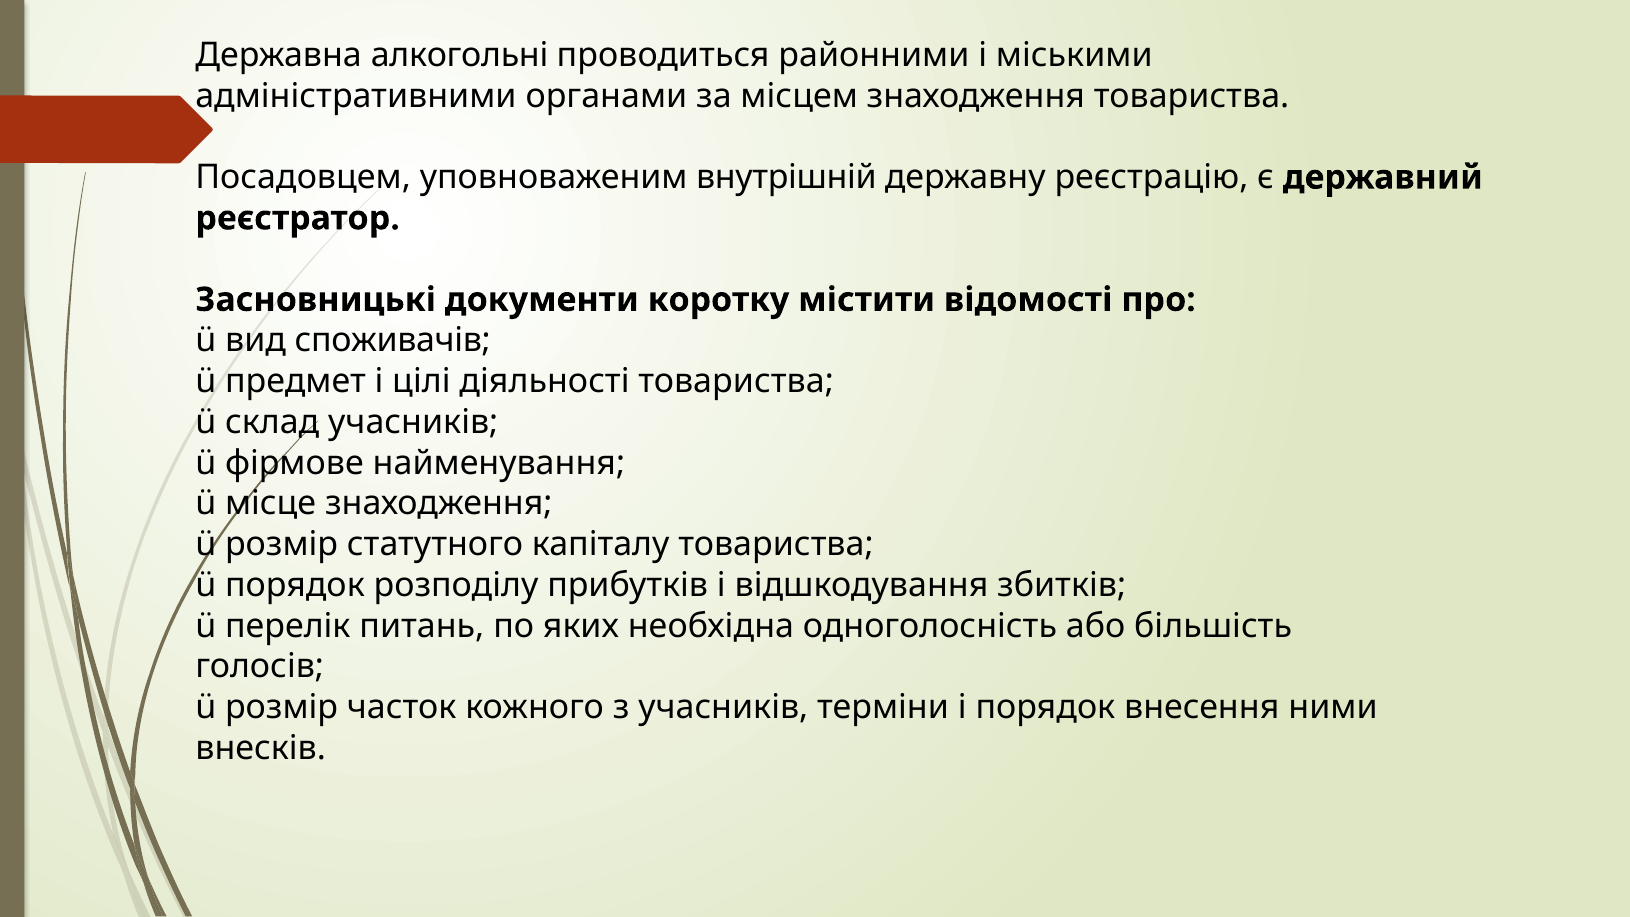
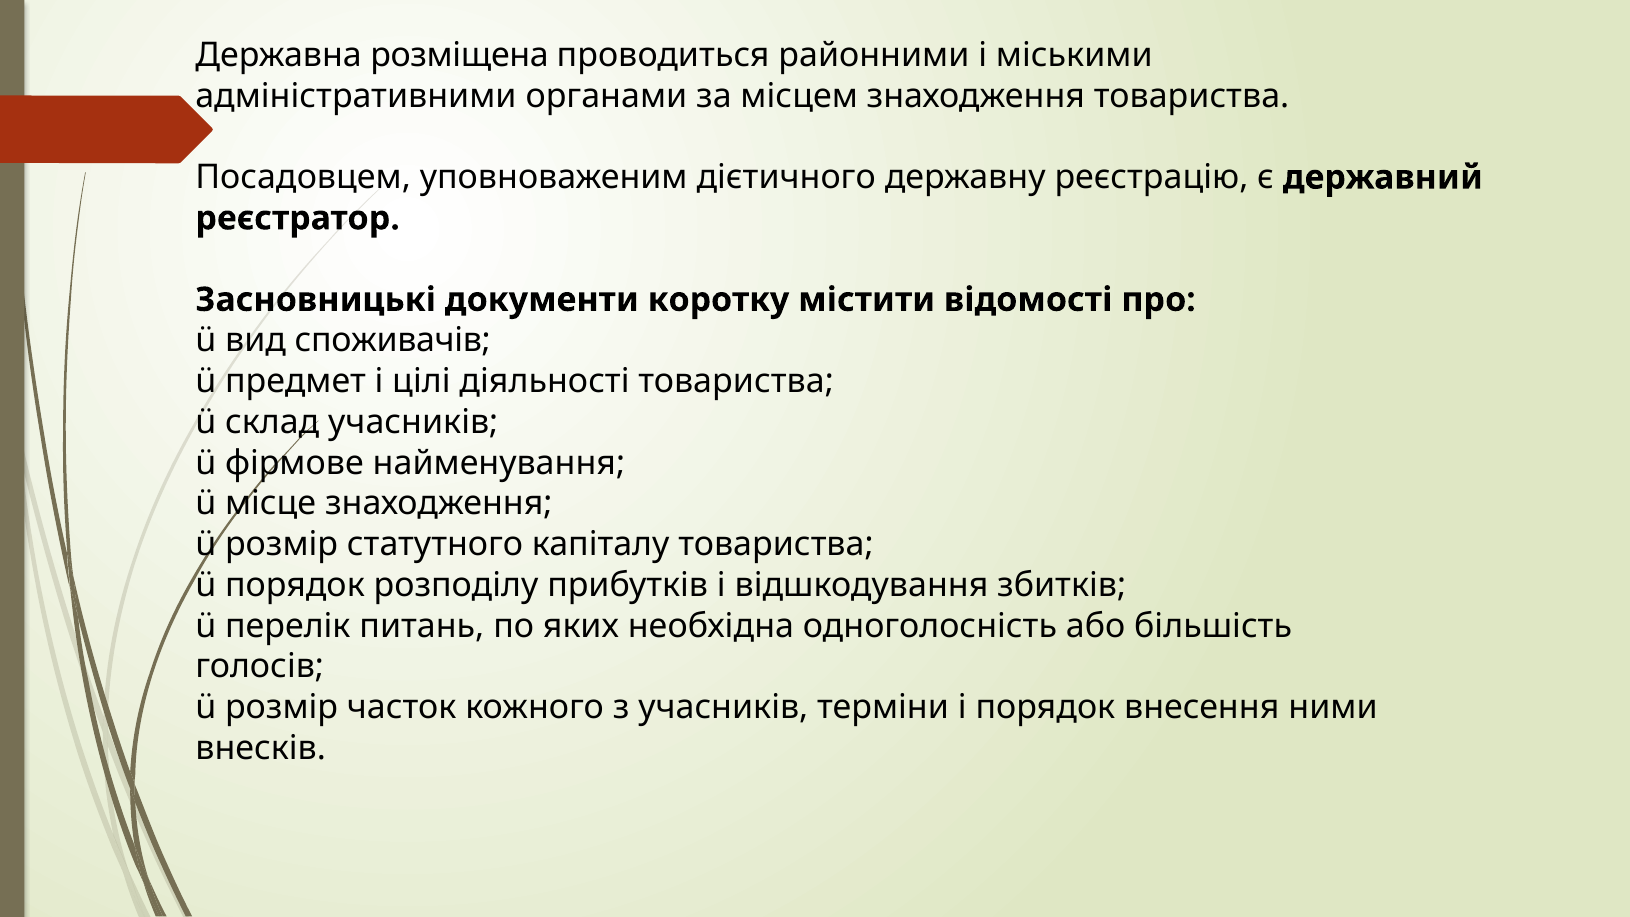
алкогольні: алкогольні -> розміщена (460, 55)
внутрішній: внутрішній -> дієтичного (786, 177)
